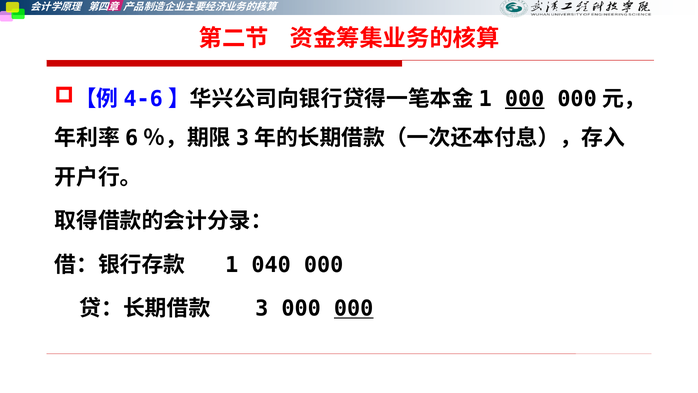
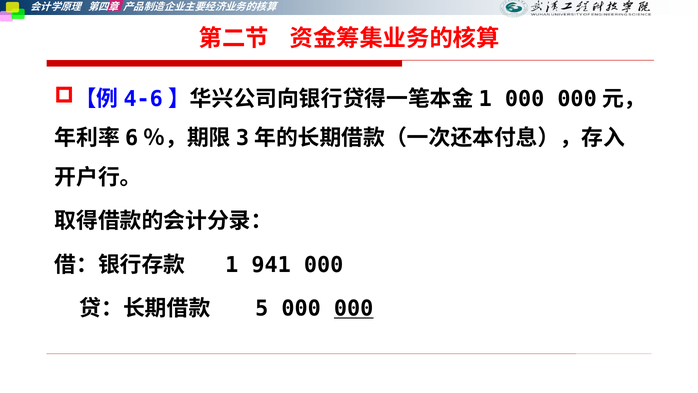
000 underline: present -> none (525, 99)
040: 040 -> 941 (271, 265)
3: 3 -> 5 (262, 308)
